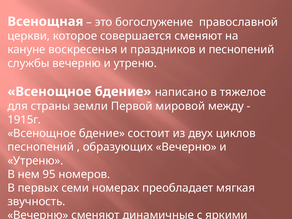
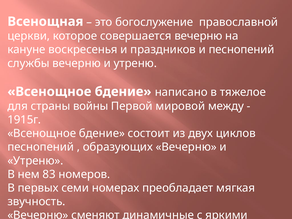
совершается сменяют: сменяют -> вечерню (198, 36)
земли: земли -> войны (91, 106)
95: 95 -> 83 (49, 174)
